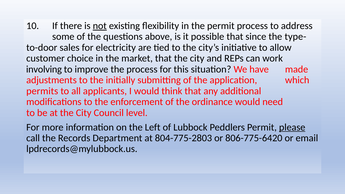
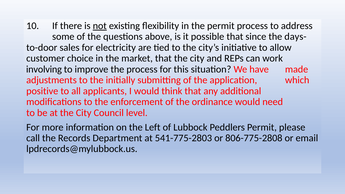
type-: type- -> days- (295, 37)
permits: permits -> positive (42, 91)
please underline: present -> none (292, 127)
804-775-2803: 804-775-2803 -> 541-775-2803 (183, 138)
806-775-6420: 806-775-6420 -> 806-775-2808 (254, 138)
